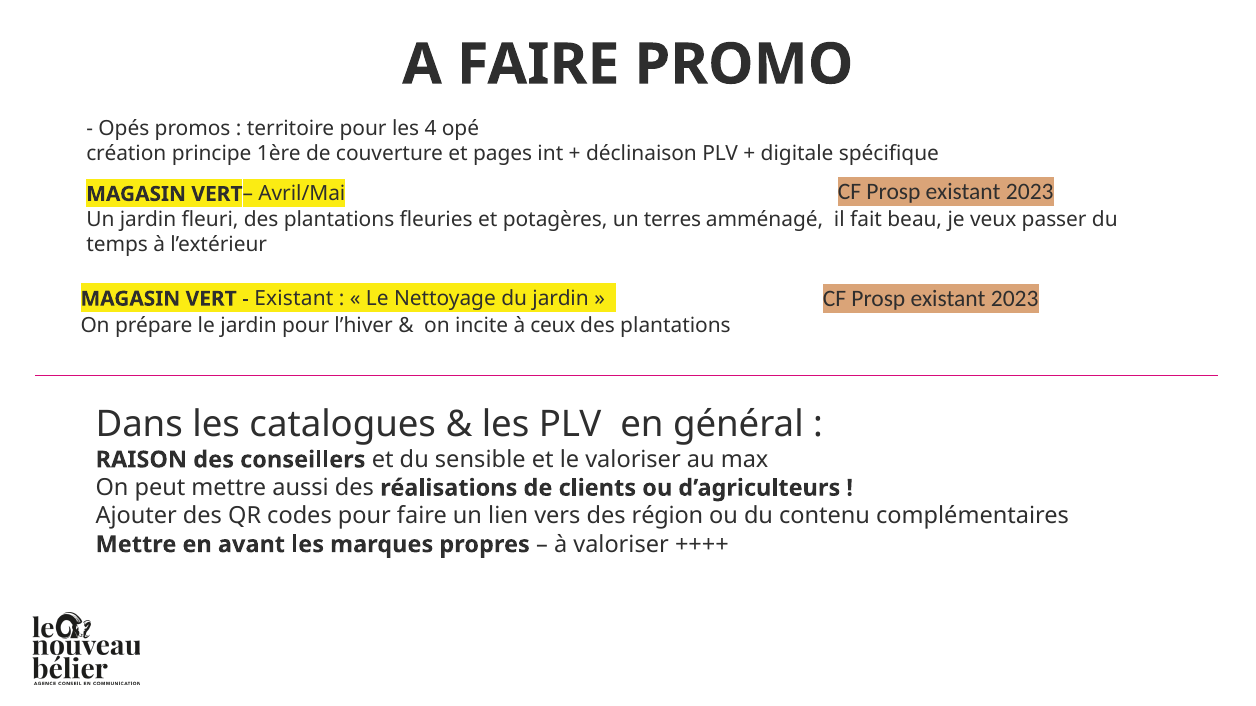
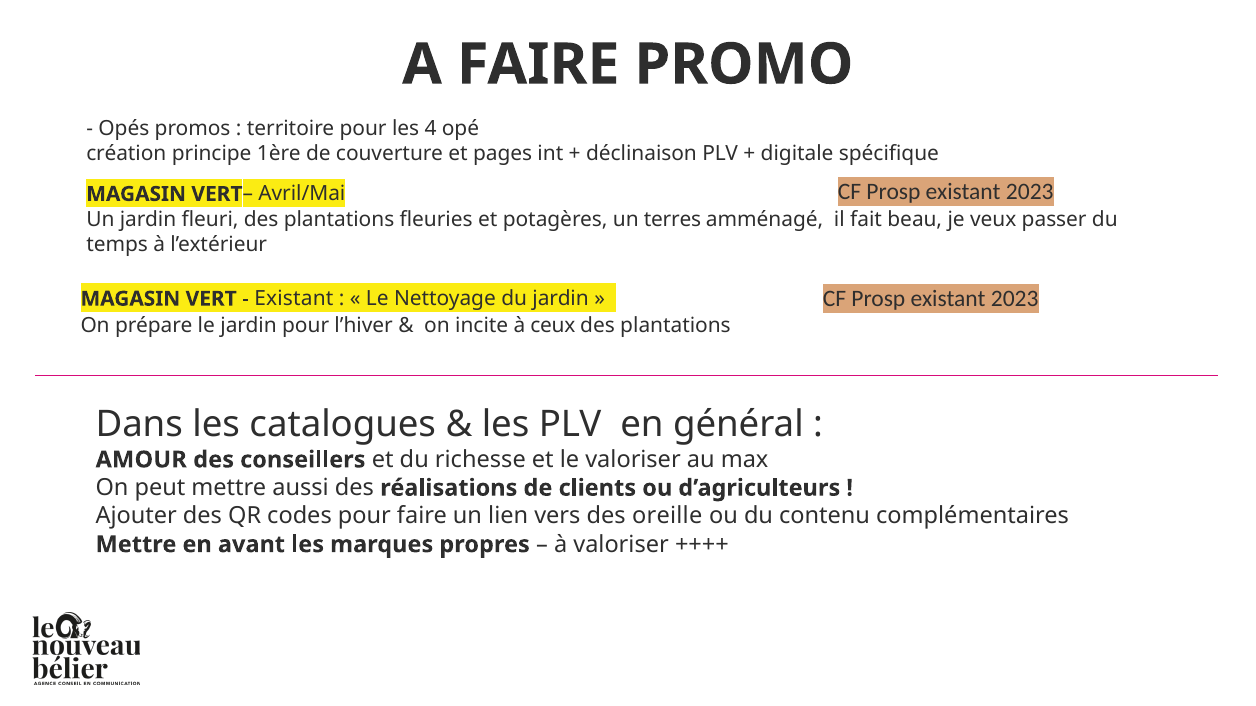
RAISON: RAISON -> AMOUR (141, 460)
sensible: sensible -> richesse (480, 460)
région: région -> oreille (667, 517)
